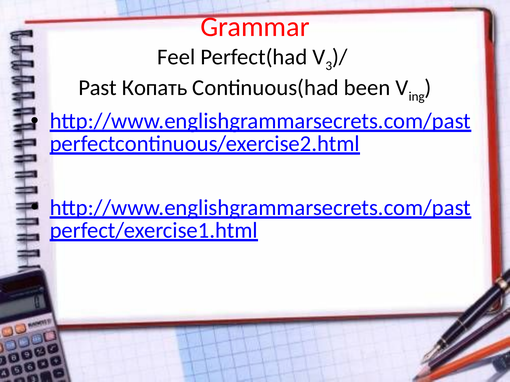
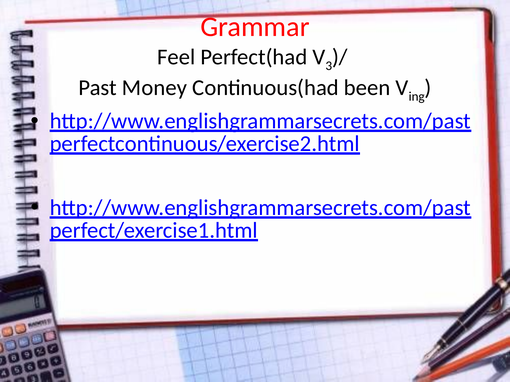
Копать: Копать -> Money (155, 88)
